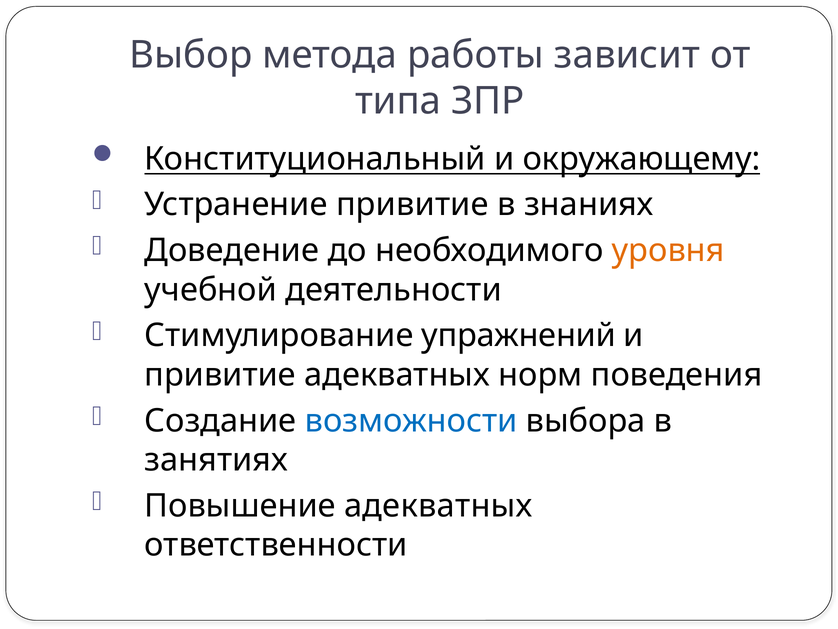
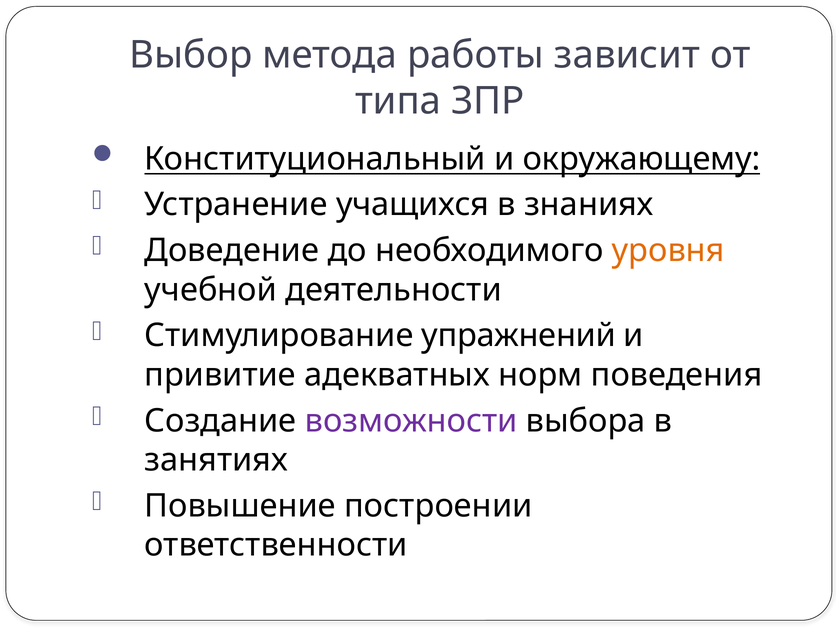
Устранение привитие: привитие -> учащихся (413, 205)
возможности colour: blue -> purple (411, 420)
Повышение адекватных: адекватных -> построении (438, 506)
